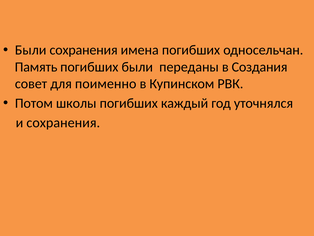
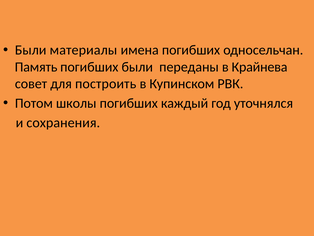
Были сохранения: сохранения -> материалы (83, 50)
Создания: Создания -> Крайнева (260, 67)
поименно: поименно -> построить (106, 84)
